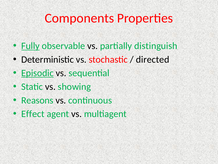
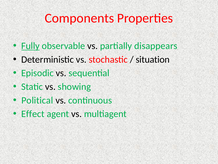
distinguish: distinguish -> disappears (156, 46)
directed: directed -> situation (153, 59)
Episodic underline: present -> none (37, 73)
Reasons: Reasons -> Political (37, 100)
